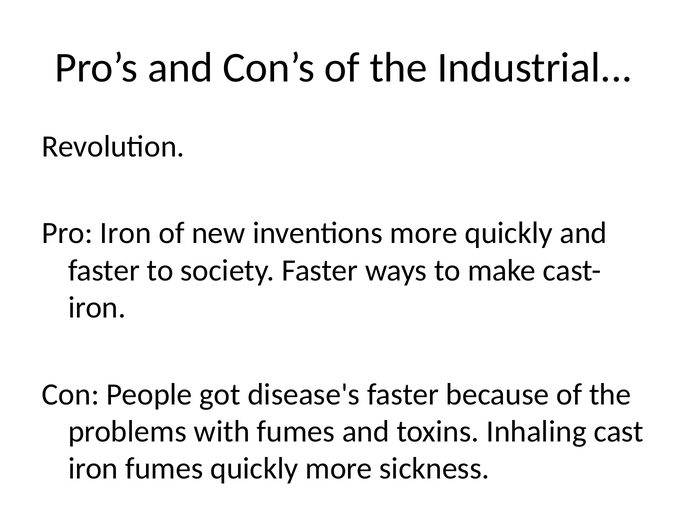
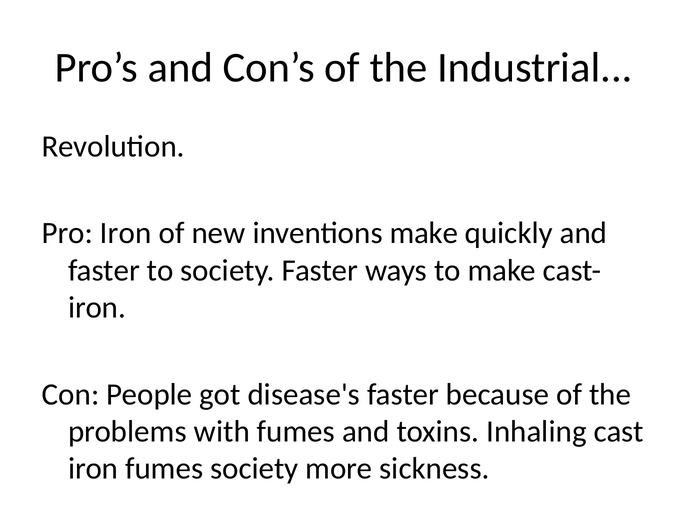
inventions more: more -> make (424, 233)
fumes quickly: quickly -> society (254, 469)
